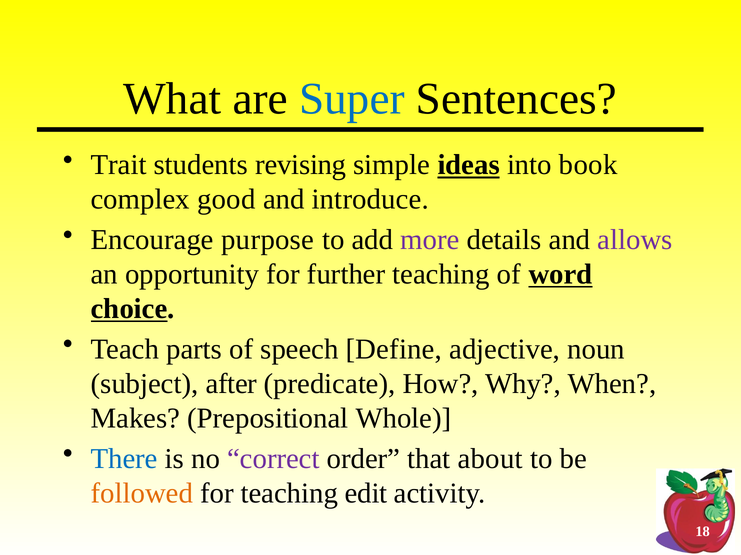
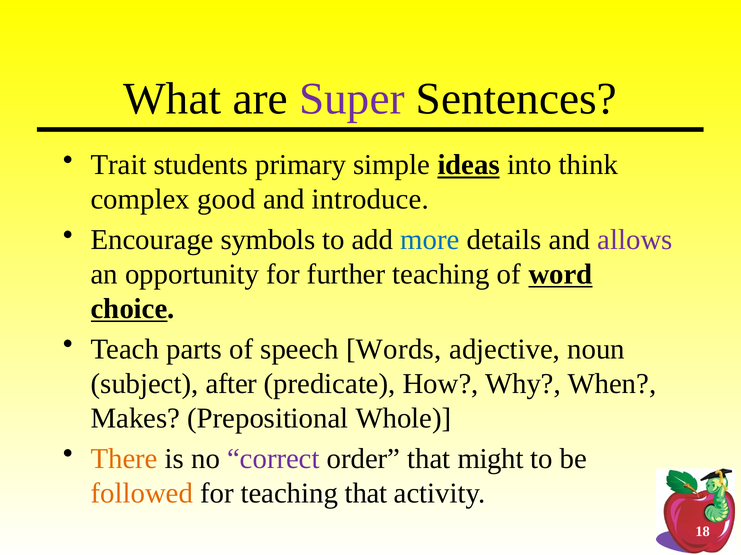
Super colour: blue -> purple (352, 99)
revising: revising -> primary (301, 165)
book: book -> think (588, 165)
purpose: purpose -> symbols (268, 240)
more colour: purple -> blue (430, 240)
Define: Define -> Words (394, 350)
There colour: blue -> orange (124, 459)
about: about -> might (491, 459)
teaching edit: edit -> that (366, 494)
